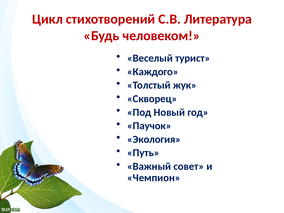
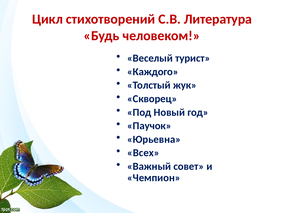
Экология: Экология -> Юрьевна (154, 139)
Путь: Путь -> Всех (143, 153)
